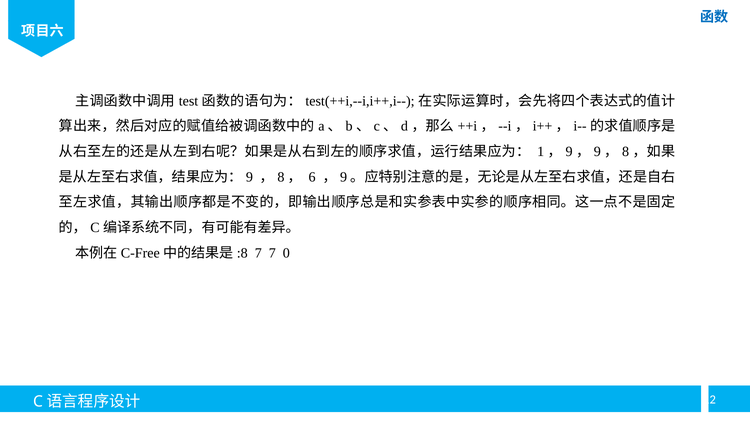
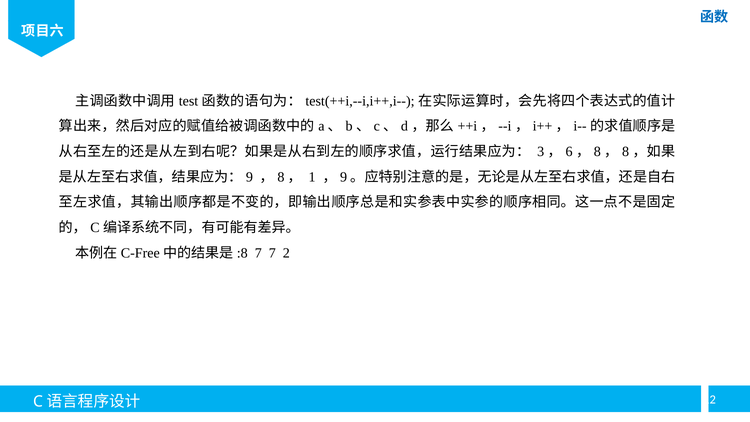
1: 1 -> 3 (541, 152)
9: 9 -> 6 (569, 152)
9: 9 -> 8 (597, 152)
6: 6 -> 1 (312, 177)
0: 0 -> 2 (286, 253)
